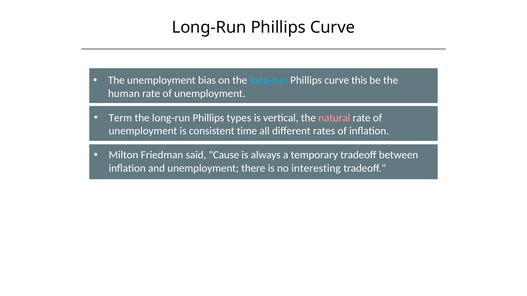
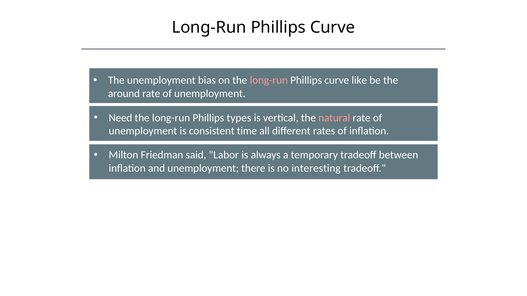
long-run colour: light blue -> pink (269, 80)
this: this -> like (359, 80)
human: human -> around (124, 94)
Term: Term -> Need (120, 118)
Cause: Cause -> Labor (224, 155)
